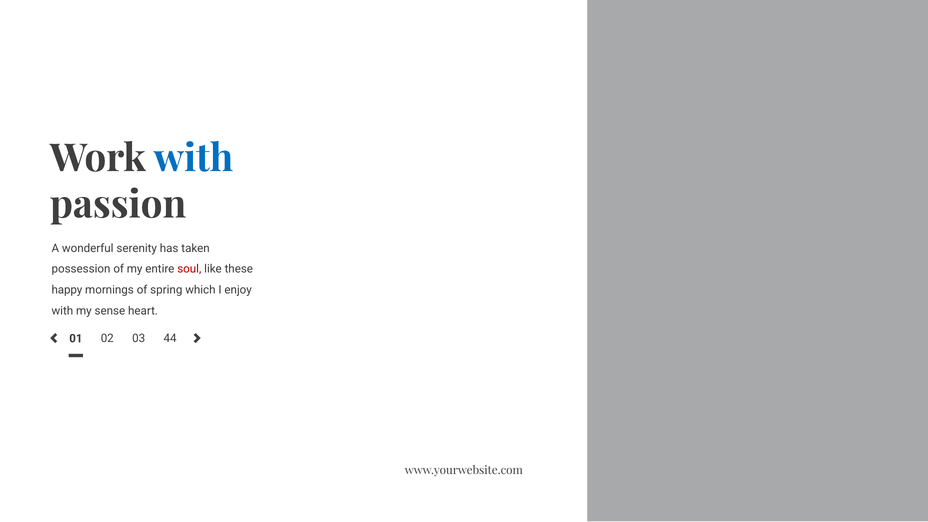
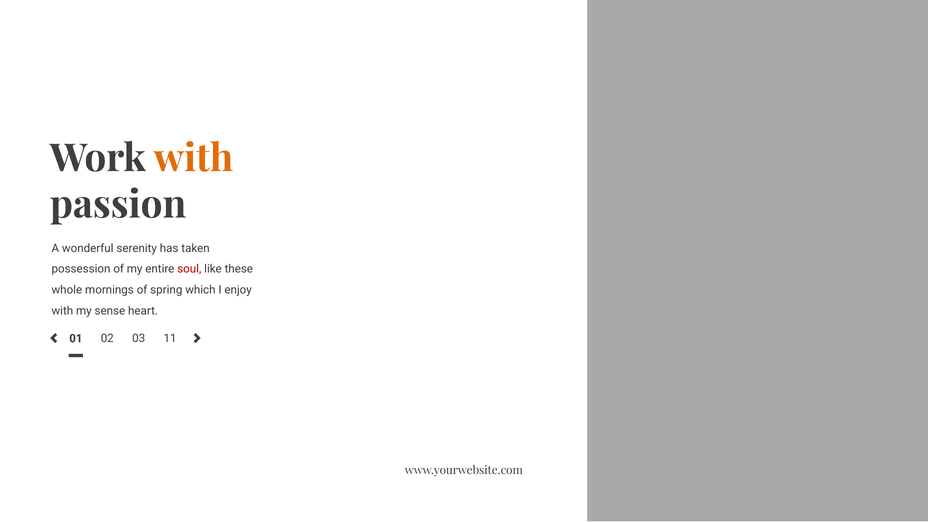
with colour: blue -> orange (193, 158)
happy: happy -> whole (67, 290)
44: 44 -> 11 (170, 338)
